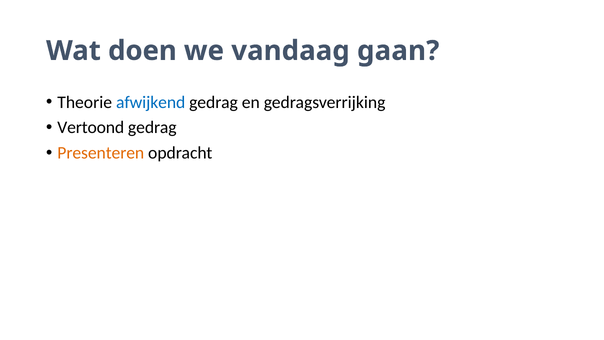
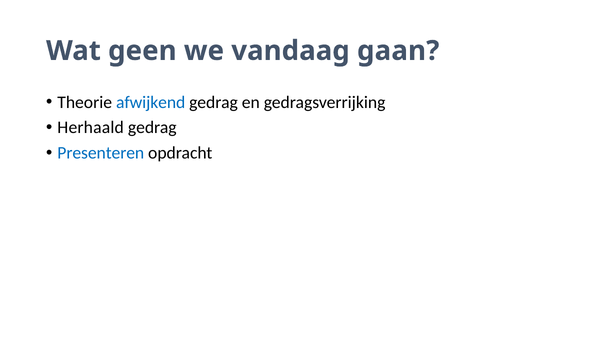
doen: doen -> geen (142, 51)
Vertoond: Vertoond -> Herhaald (91, 127)
Presenteren colour: orange -> blue (101, 153)
